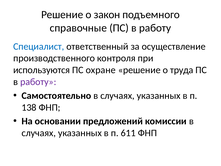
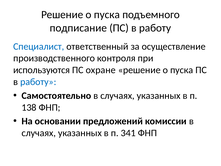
закон: закон -> пуска (107, 15)
справочные: справочные -> подписание (78, 28)
труда: труда -> пуска (182, 70)
работу colour: purple -> blue (38, 82)
611: 611 -> 341 (128, 133)
